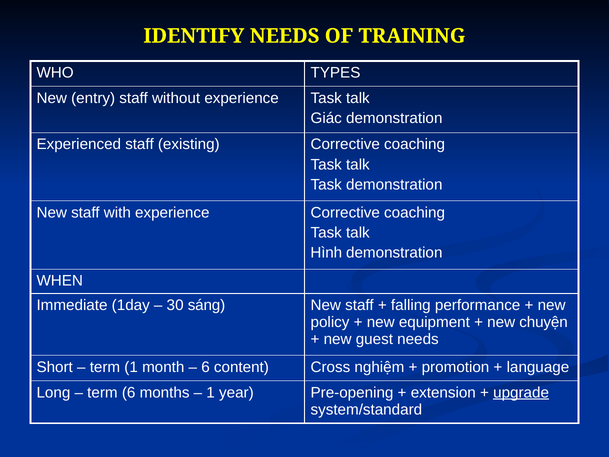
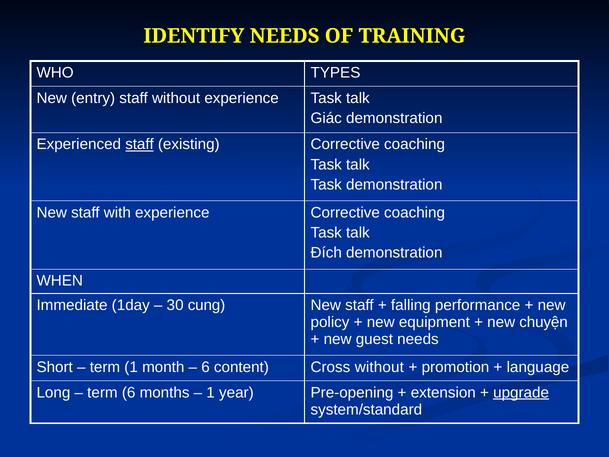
staff underline: none -> present (140, 144)
Hình: Hình -> Đích (326, 253)
sáng: sáng -> cung (206, 305)
Cross nghiệm: nghiệm -> without (379, 367)
